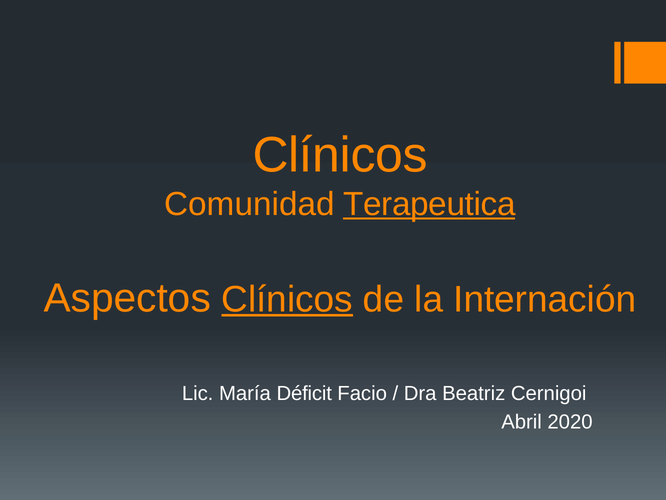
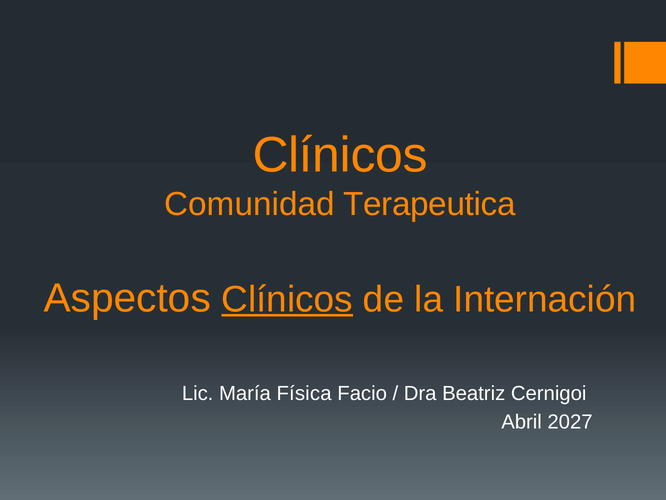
Terapeutica underline: present -> none (429, 204)
Déficit: Déficit -> Física (304, 393)
2020: 2020 -> 2027 (570, 422)
